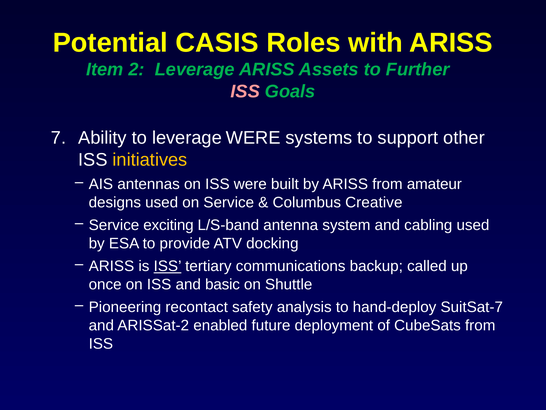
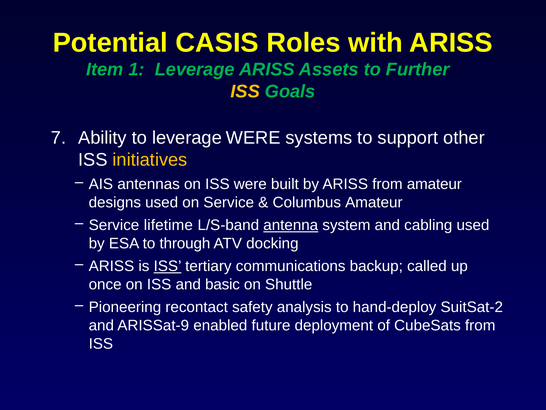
2: 2 -> 1 (137, 70)
ISS colour: pink -> yellow (245, 91)
Columbus Creative: Creative -> Amateur (374, 202)
exciting: exciting -> lifetime (168, 225)
antenna underline: none -> present (291, 225)
provide: provide -> through (185, 243)
SuitSat-7: SuitSat-7 -> SuitSat-2 (472, 307)
ARISSat-2: ARISSat-2 -> ARISSat-9 (153, 325)
